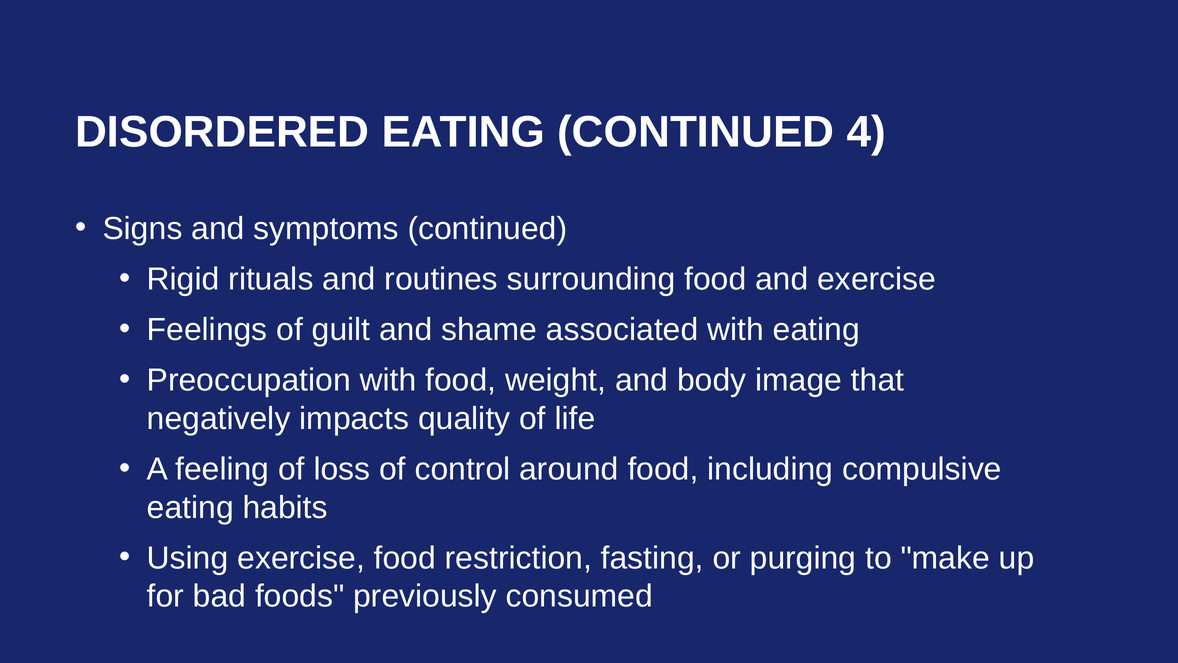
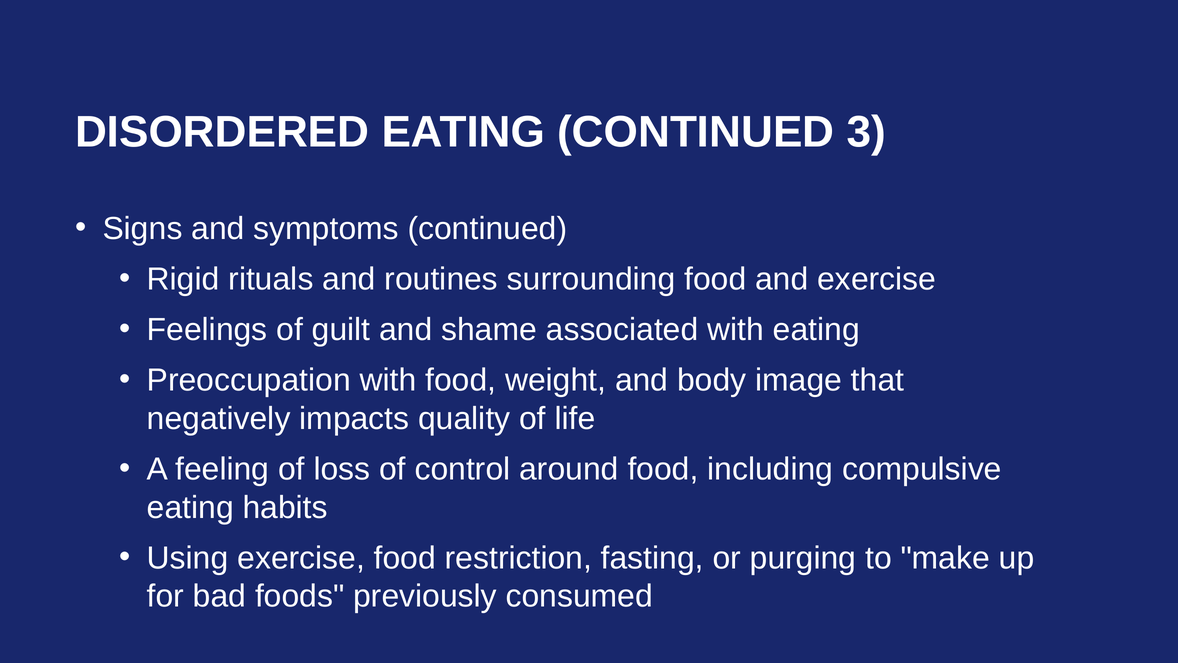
4: 4 -> 3 (866, 132)
